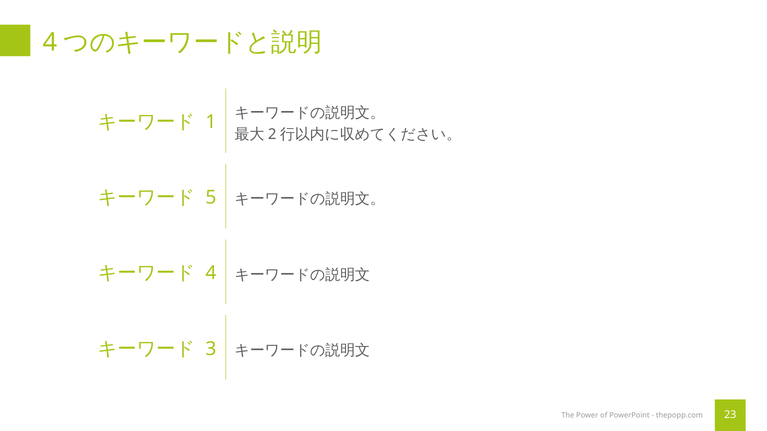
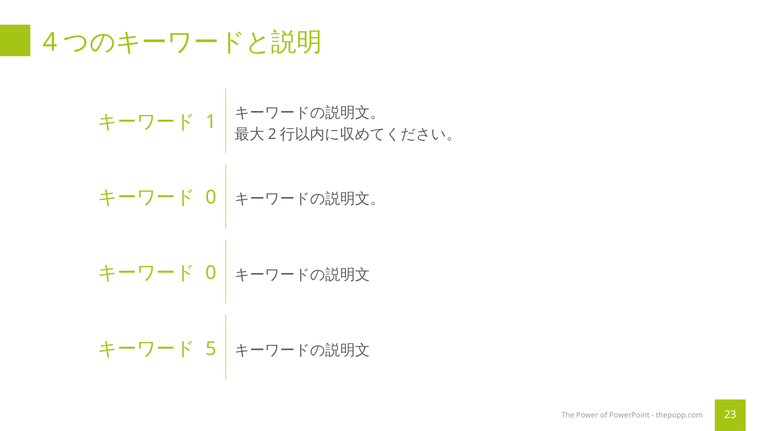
5: 5 -> 0 (211, 198)
4: 4 -> 0 (211, 273)
3: 3 -> 5 (211, 349)
